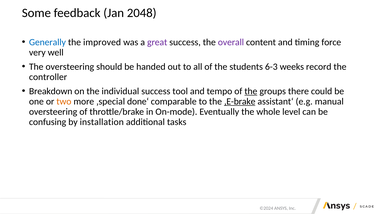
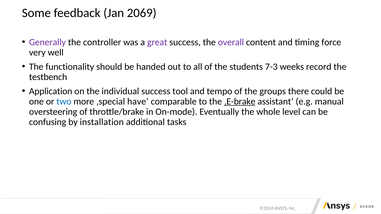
2048: 2048 -> 2069 (142, 13)
Generally colour: blue -> purple (47, 42)
improved: improved -> controller (102, 42)
The oversteering: oversteering -> functionality (70, 67)
6-3: 6-3 -> 7-3 (271, 67)
controller: controller -> testbench (48, 77)
Breakdown: Breakdown -> Application (51, 91)
the underline: present -> none (251, 91)
two colour: orange -> blue (64, 102)
done‘: done‘ -> have‘ (138, 102)
